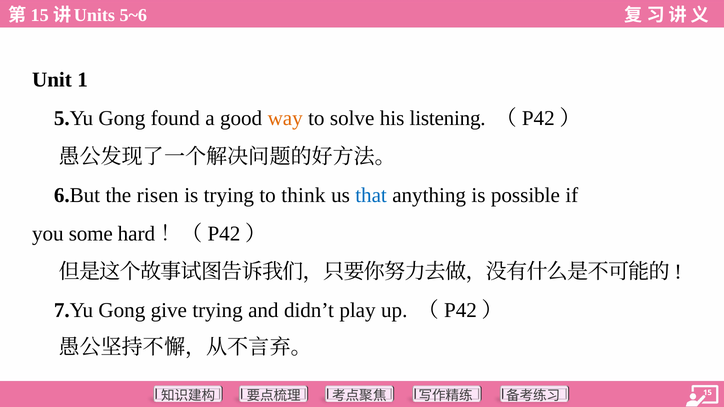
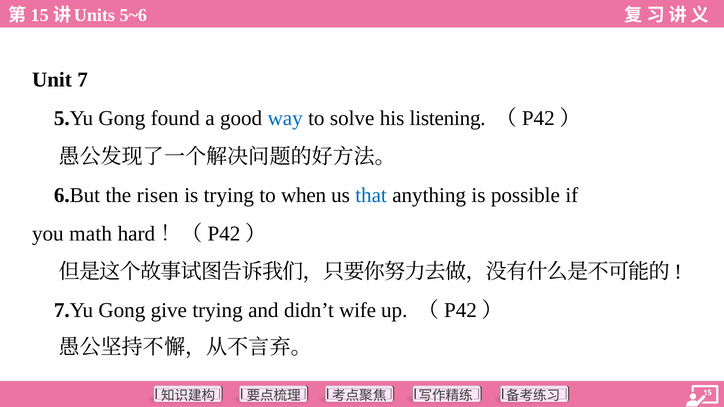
1: 1 -> 7 (83, 80)
way colour: orange -> blue (285, 118)
think: think -> when (304, 195)
some: some -> math (91, 234)
play: play -> wife (358, 311)
